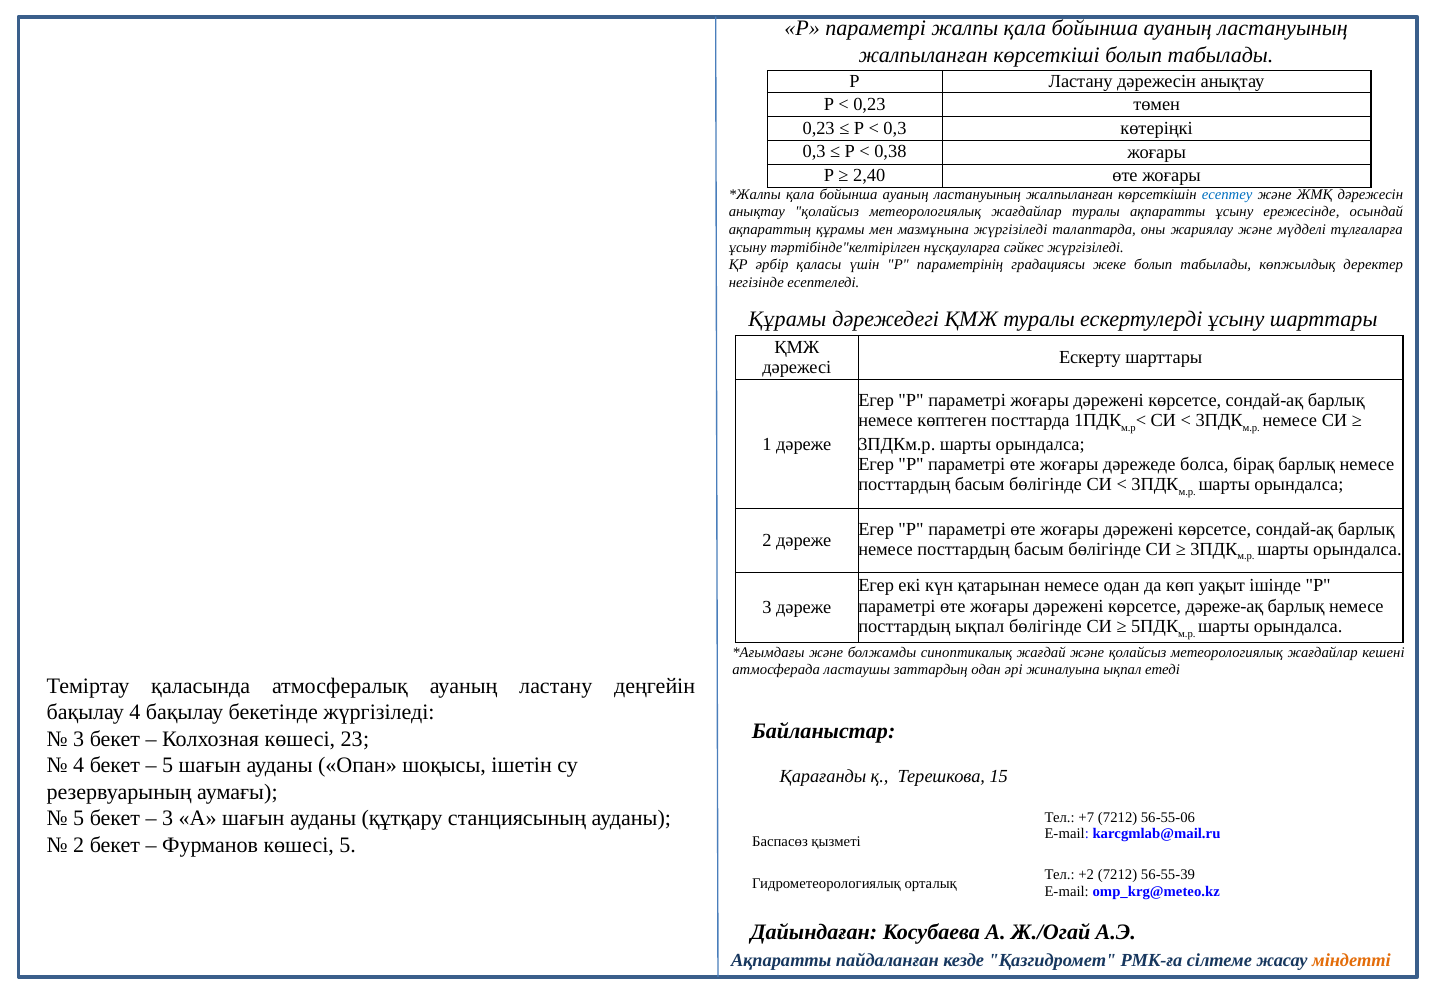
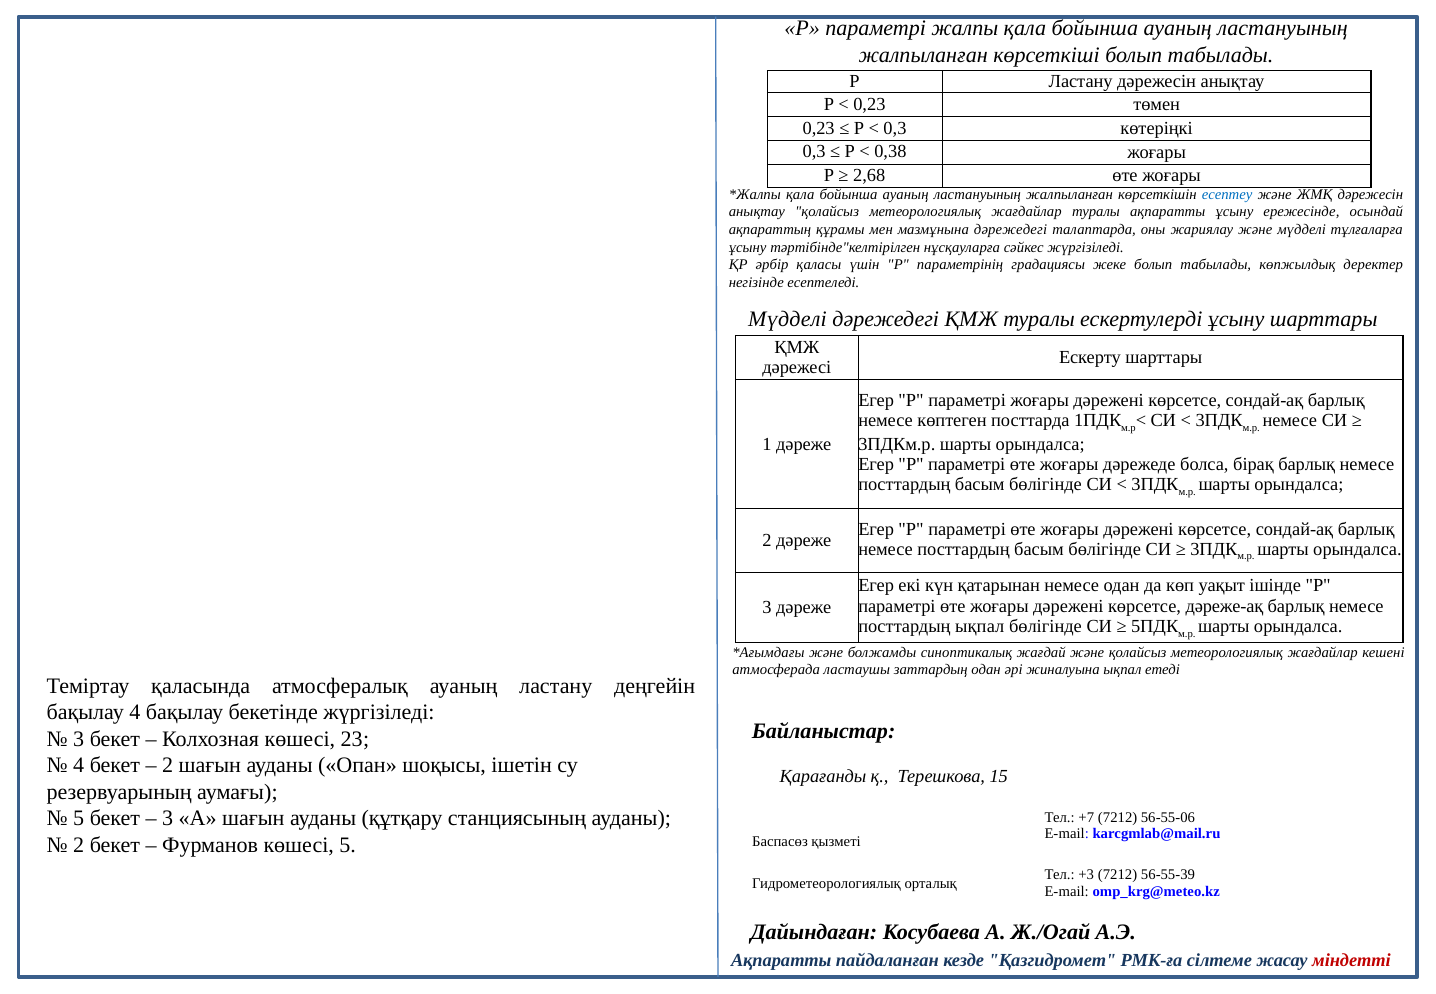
2,40: 2,40 -> 2,68 (869, 176)
мазмұнына жүргізіледі: жүргізіледі -> дәрежедегі (1011, 230)
Құрамы: Құрамы -> Мүдделі (787, 319)
5: 5 -> 2 (168, 766)
+2: +2 -> +3 (1086, 875)
міндетті colour: orange -> red (1351, 960)
